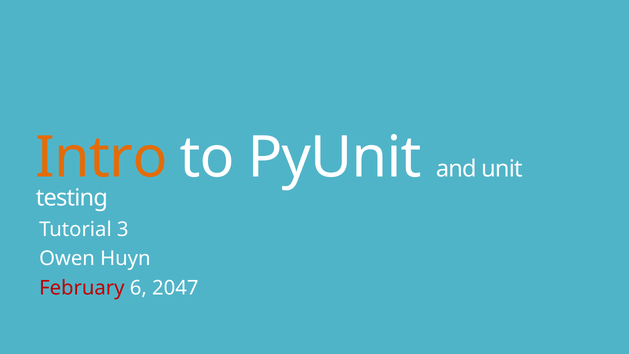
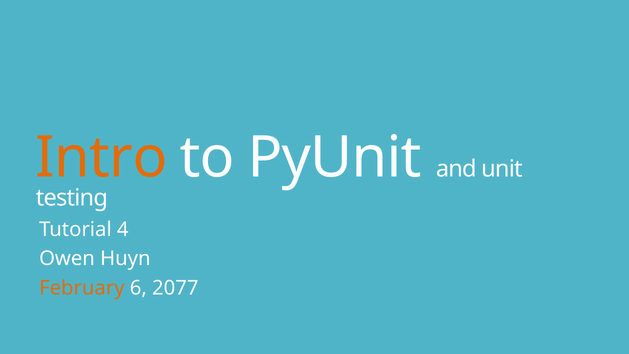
3: 3 -> 4 (123, 229)
February colour: red -> orange (82, 288)
2047: 2047 -> 2077 (175, 288)
